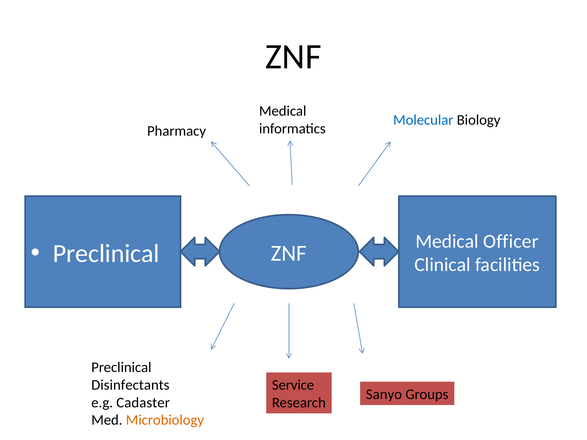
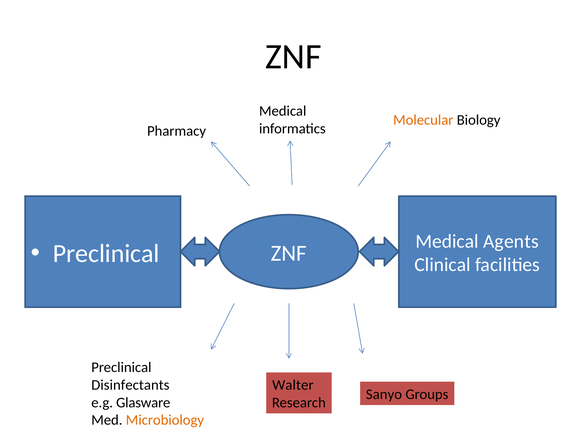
Molecular colour: blue -> orange (423, 120)
Officer: Officer -> Agents (511, 241)
Service: Service -> Walter (293, 385)
Cadaster: Cadaster -> Glasware (143, 403)
